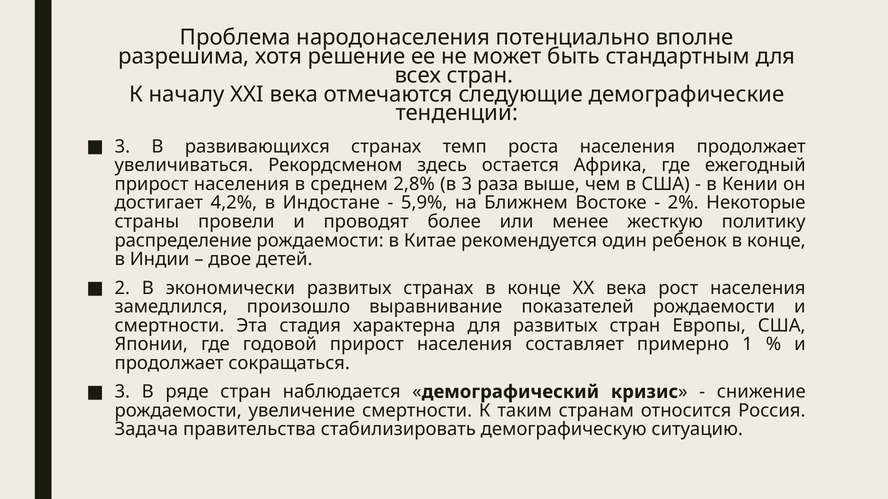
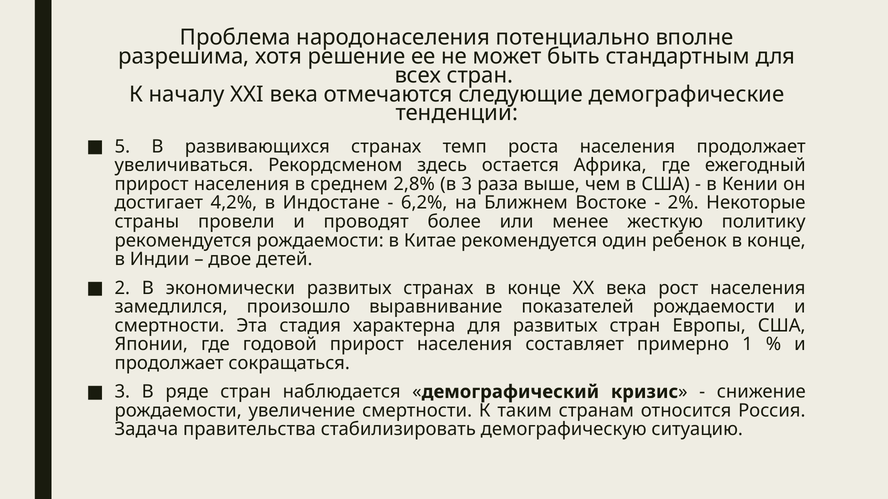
3: 3 -> 5 (122, 147)
5,9%: 5,9% -> 6,2% (424, 203)
распределение: распределение -> рекомендуется (183, 241)
